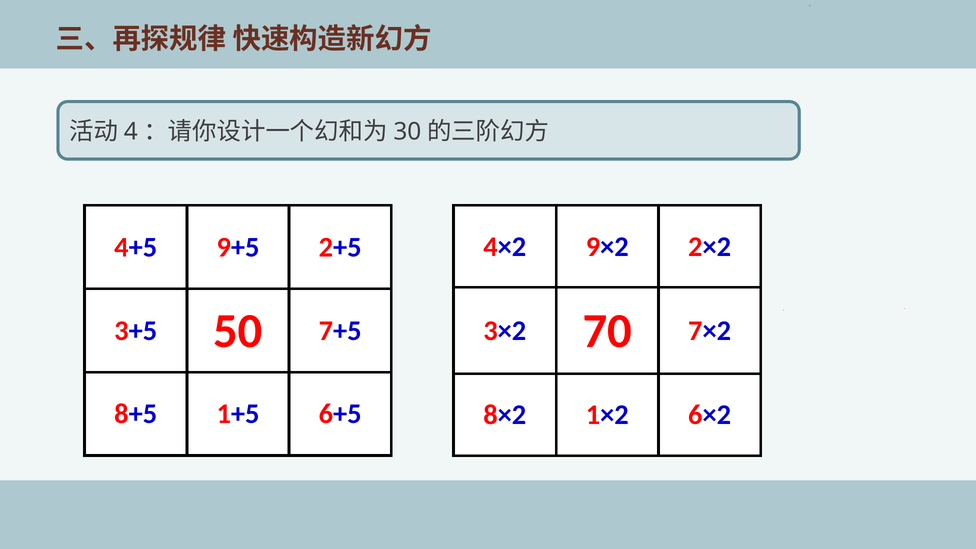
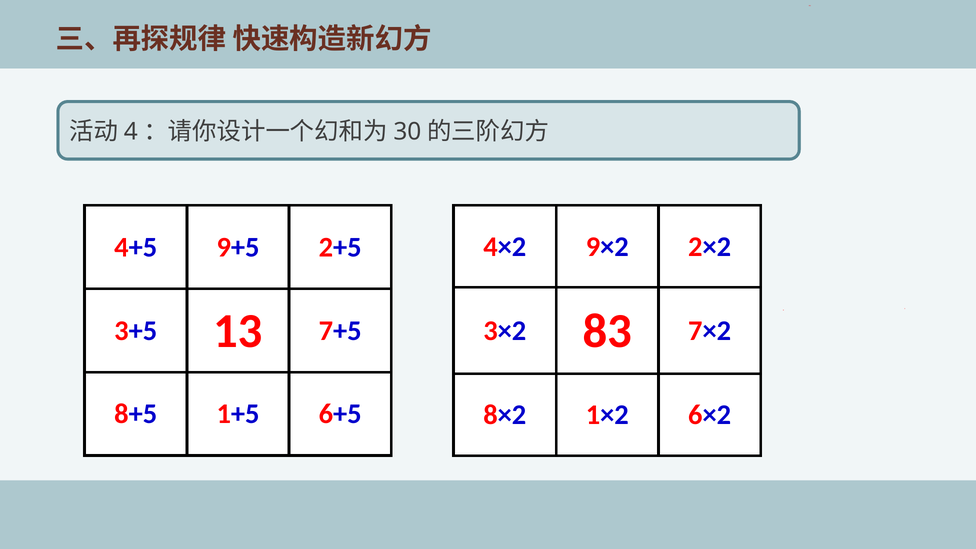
50: 50 -> 13 (238, 331)
70: 70 -> 83 (607, 331)
